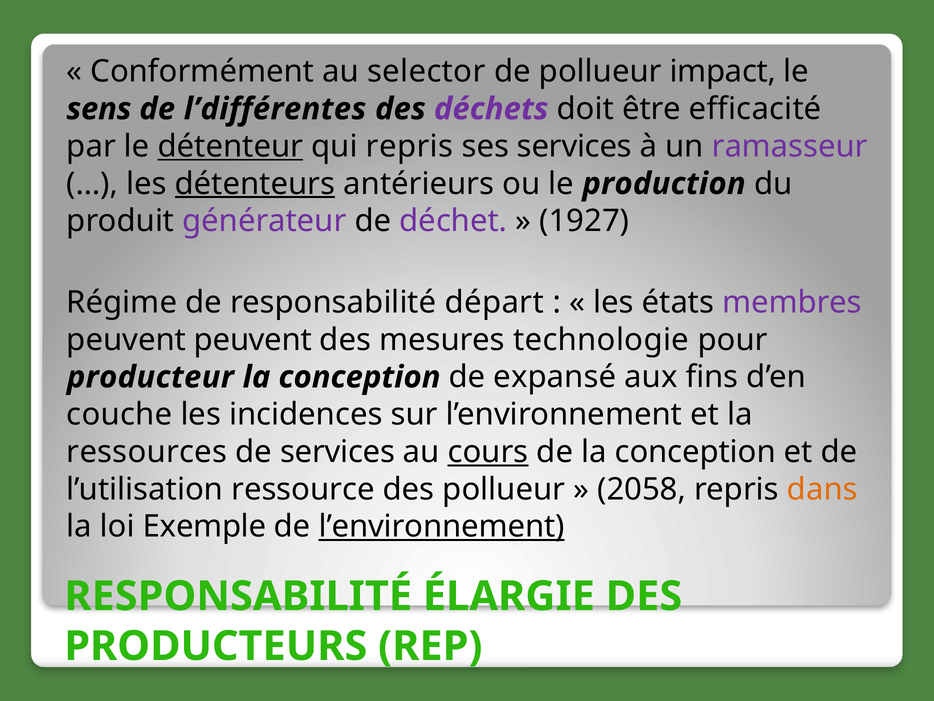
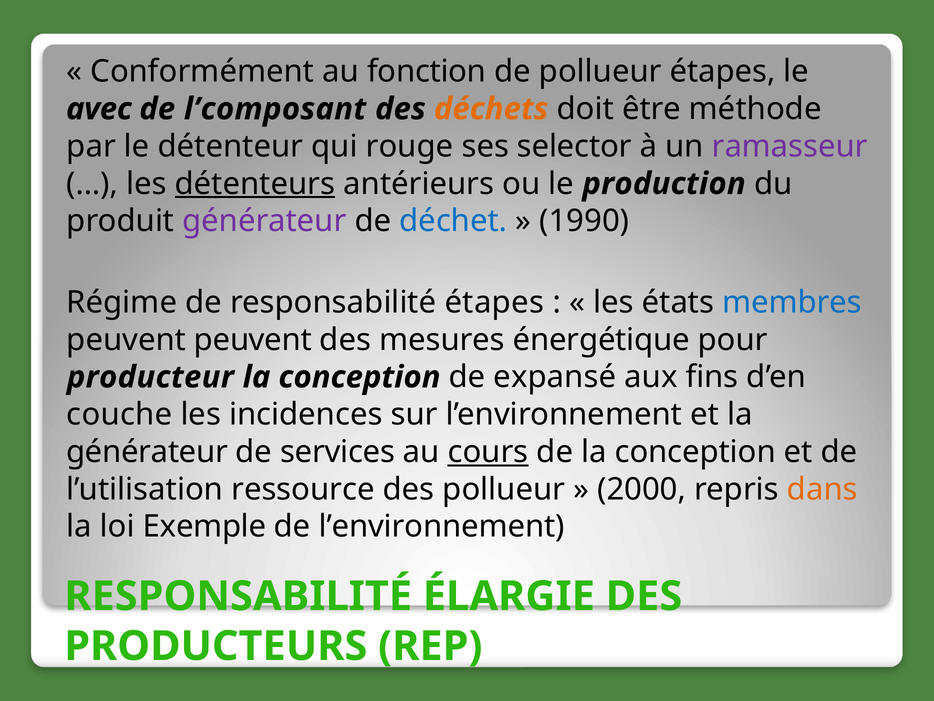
selector: selector -> fonction (427, 72)
pollueur impact: impact -> étapes (723, 72)
sens: sens -> avec (99, 109)
l’différentes: l’différentes -> l’composant (275, 109)
déchets colour: purple -> orange (491, 109)
efficacité: efficacité -> méthode (755, 109)
détenteur underline: present -> none (230, 146)
qui repris: repris -> rouge (410, 146)
ses services: services -> selector (574, 146)
déchet colour: purple -> blue (453, 221)
1927: 1927 -> 1990 (584, 221)
responsabilité départ: départ -> étapes (494, 302)
membres colour: purple -> blue (792, 302)
technologie: technologie -> énergétique (601, 340)
ressources: ressources -> générateur (147, 452)
2058: 2058 -> 2000 (642, 489)
l’environnement underline: present -> none (442, 526)
